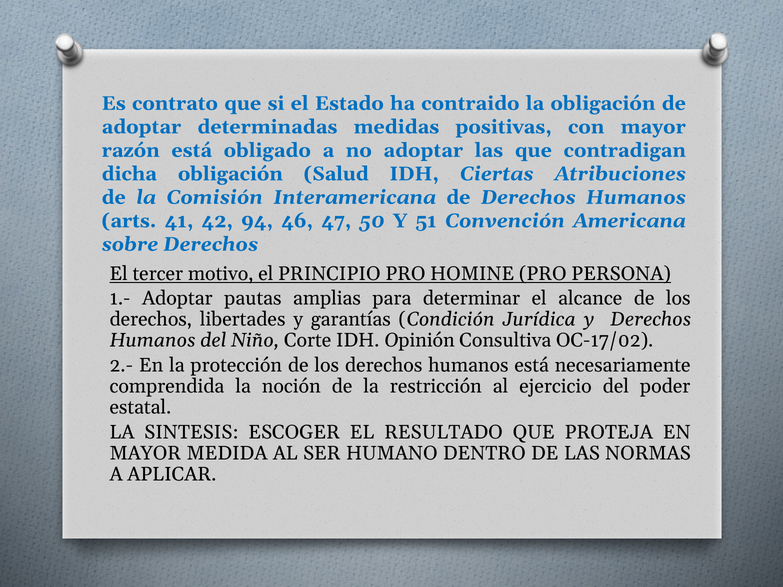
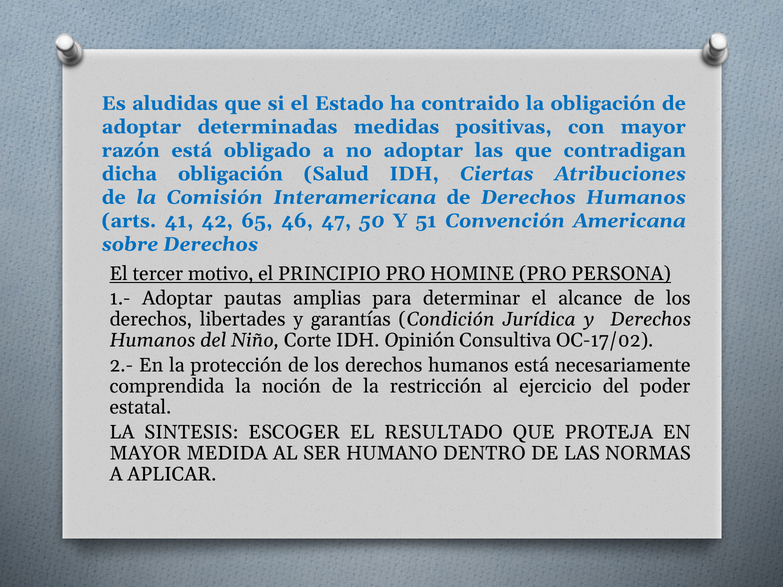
contrato: contrato -> aludidas (175, 103)
94: 94 -> 65 (257, 221)
